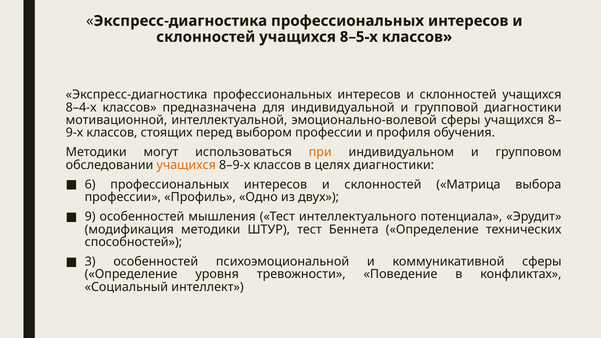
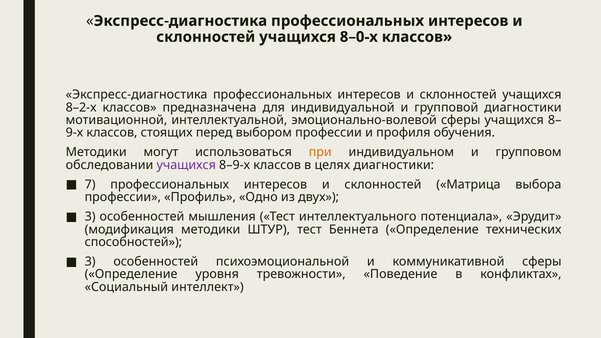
8–5-х: 8–5-х -> 8–0-х (359, 37)
8–4-х: 8–4-х -> 8–2-х (81, 107)
учащихся colour: orange -> purple (186, 165)
6: 6 -> 7 (90, 185)
9: 9 -> 3 (90, 217)
